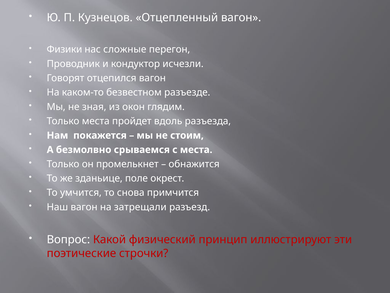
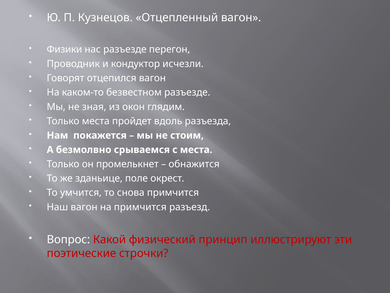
нас сложные: сложные -> разъезде (125, 49)
на затрещали: затрещали -> примчится (140, 207)
